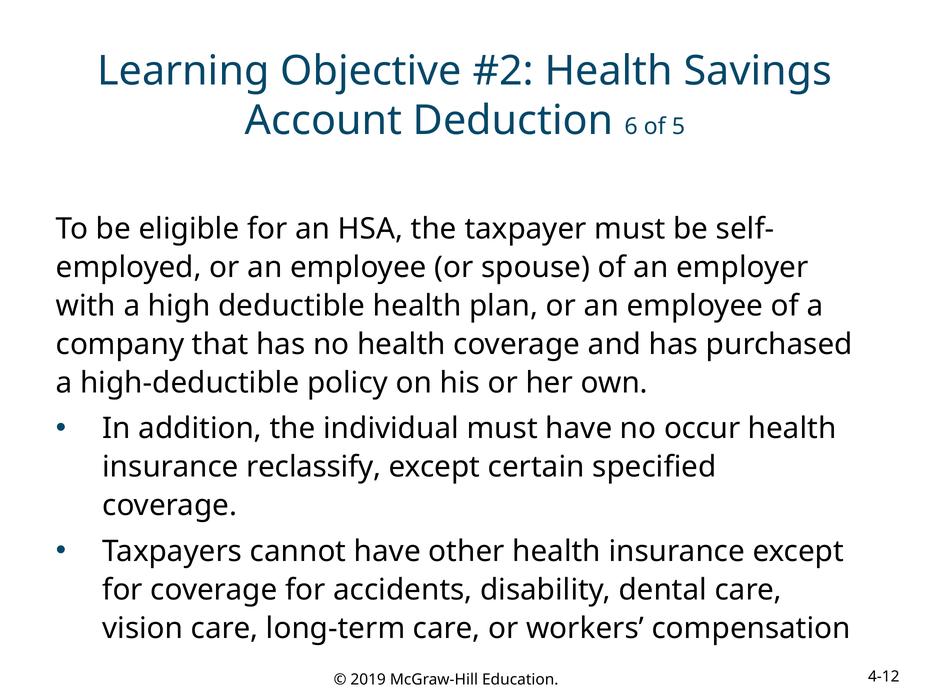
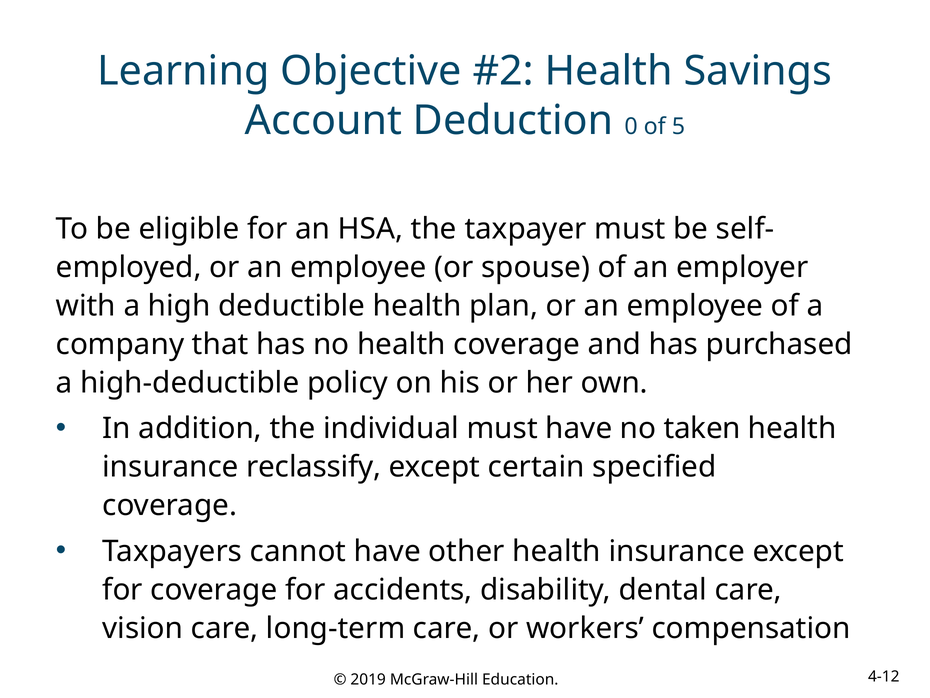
6: 6 -> 0 (631, 127)
occur: occur -> taken (702, 428)
